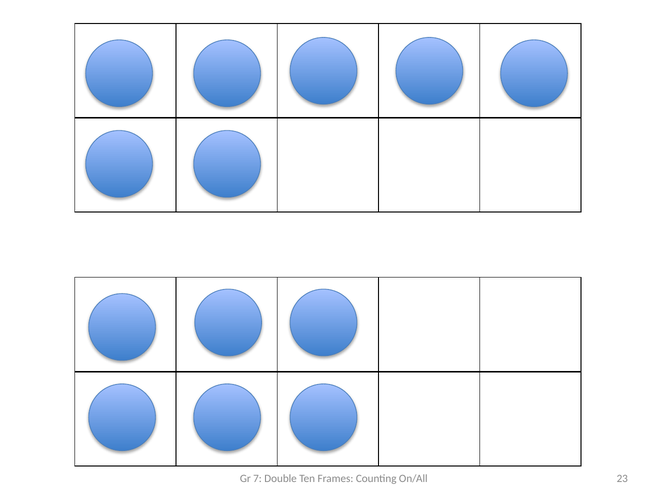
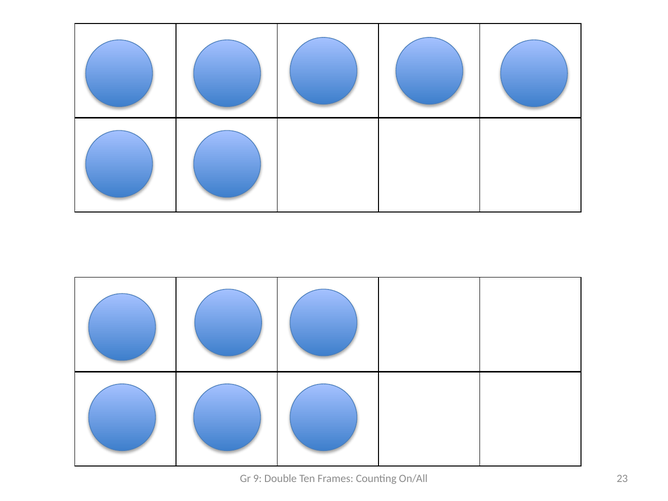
7: 7 -> 9 (258, 478)
